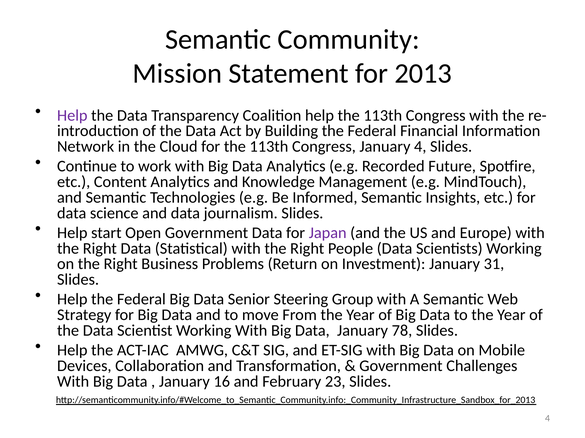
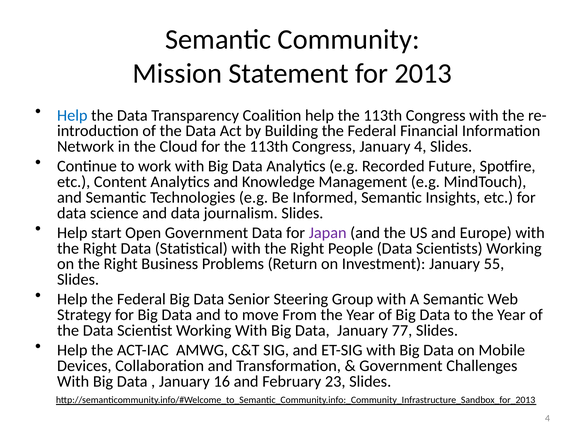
Help colour: purple -> blue (72, 116)
31: 31 -> 55 (494, 264)
78: 78 -> 77 (402, 331)
